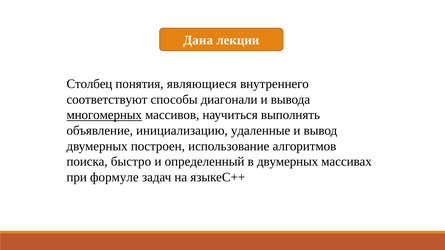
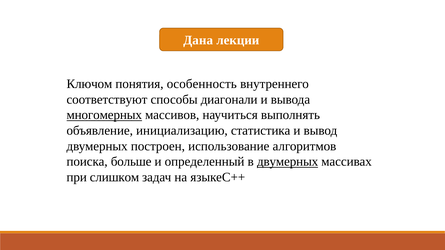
Столбец: Столбец -> Ключом (89, 84)
являющиеся: являющиеся -> особенность (202, 84)
удаленные: удаленные -> статистика (261, 131)
быстро: быстро -> больше (131, 162)
двумерных underline: none -> present (288, 162)
формуле: формуле -> слишком (115, 177)
